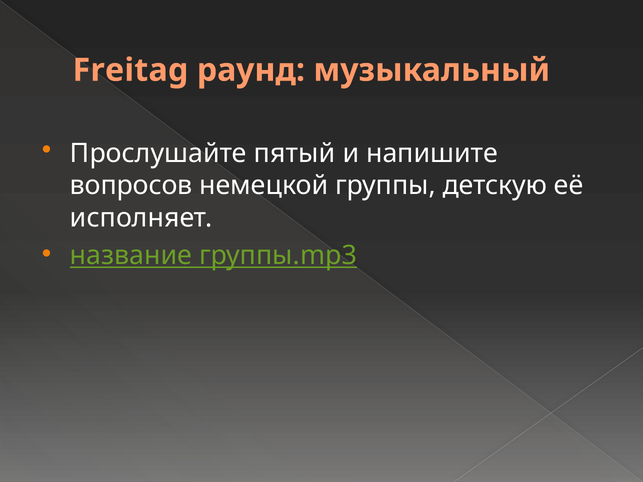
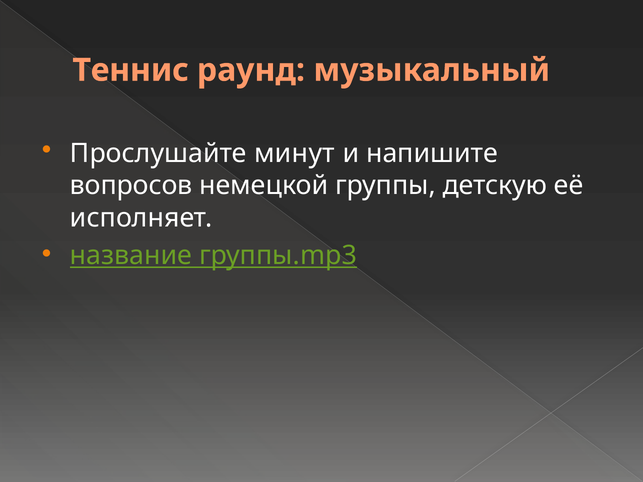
Freitag: Freitag -> Теннис (131, 70)
пятый: пятый -> минут (295, 154)
